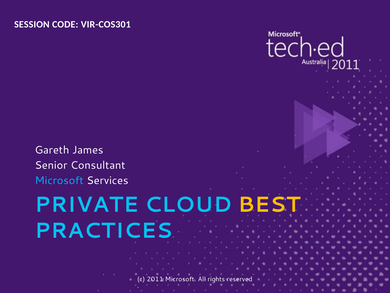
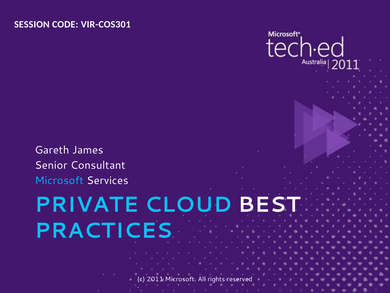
BEST colour: yellow -> white (269, 204)
